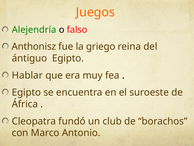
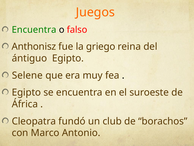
Alejendría: Alejendría -> Encuentra (34, 30)
Hablar: Hablar -> Selene (27, 75)
